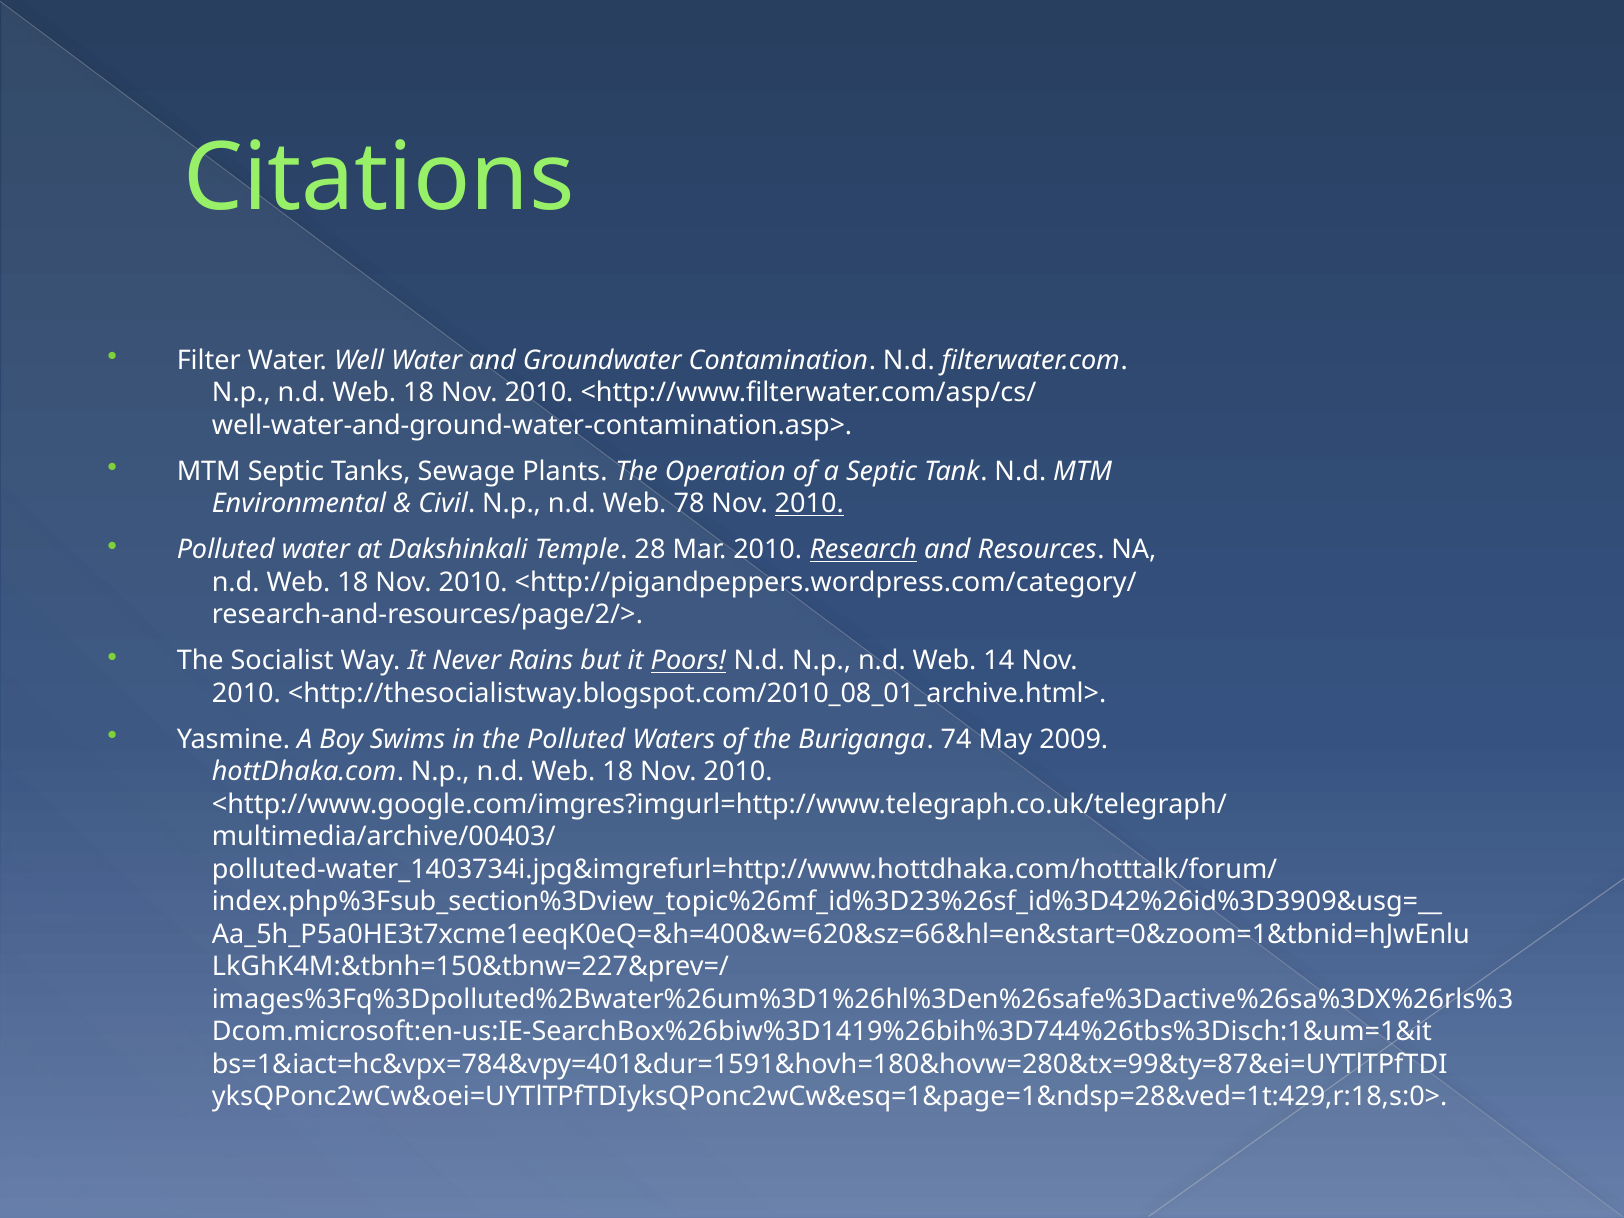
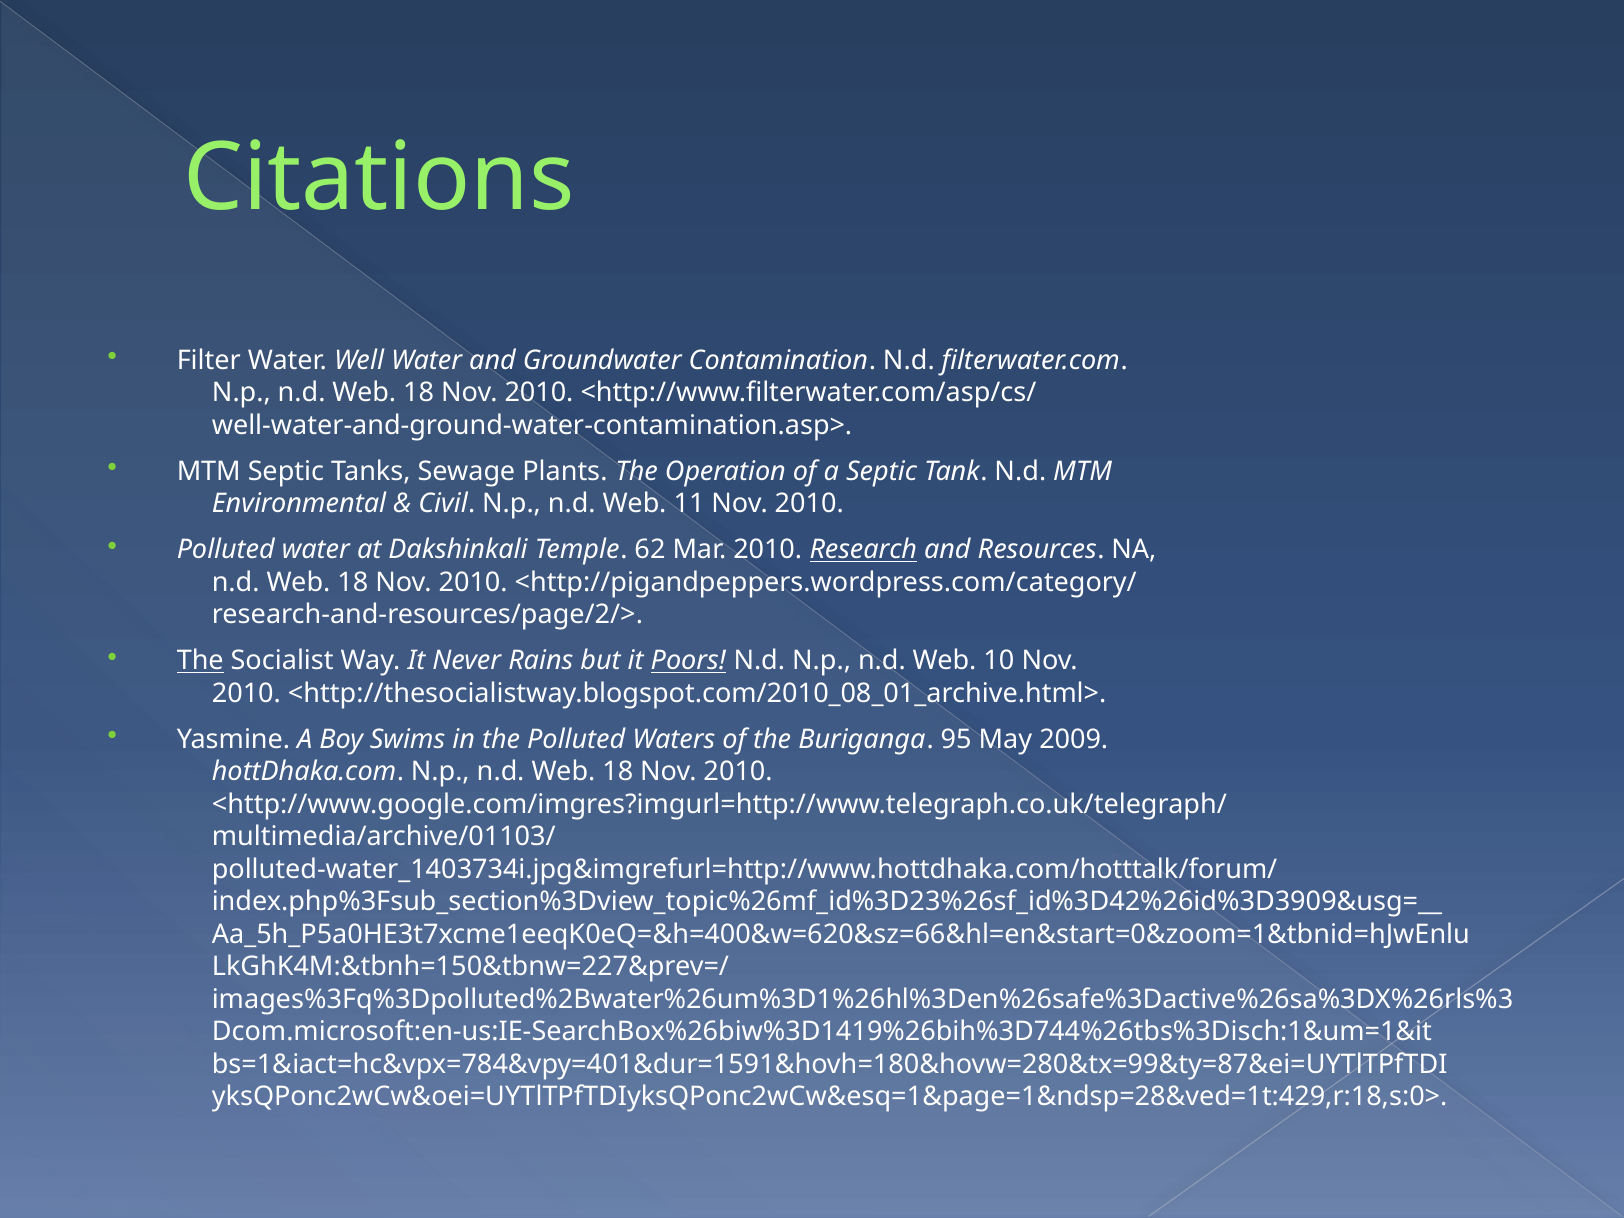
78: 78 -> 11 (689, 504)
2010 underline: present -> none (809, 504)
28: 28 -> 62 (650, 550)
The underline: none -> present (200, 661)
14: 14 -> 10 (999, 661)
74: 74 -> 95 (956, 740)
multimedia/archive/00403/: multimedia/archive/00403/ -> multimedia/archive/01103/ (384, 837)
